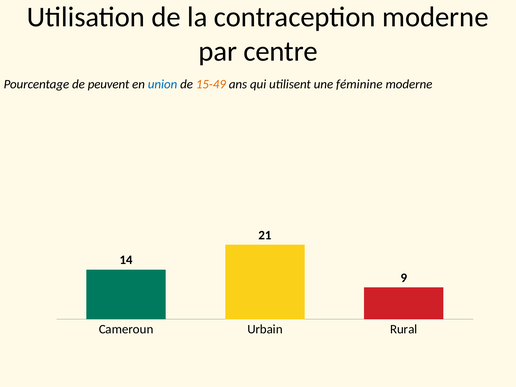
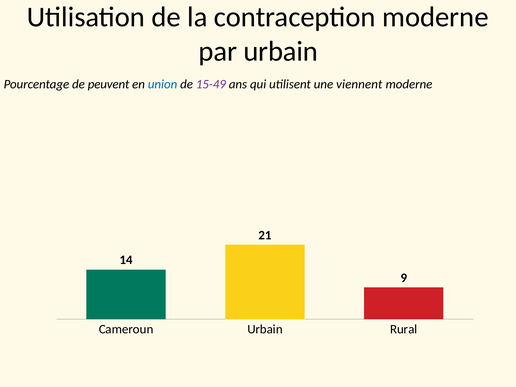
par centre: centre -> urbain (281, 51)
15-49 colour: orange -> purple (211, 84)
féminine: féminine -> viennent (359, 84)
